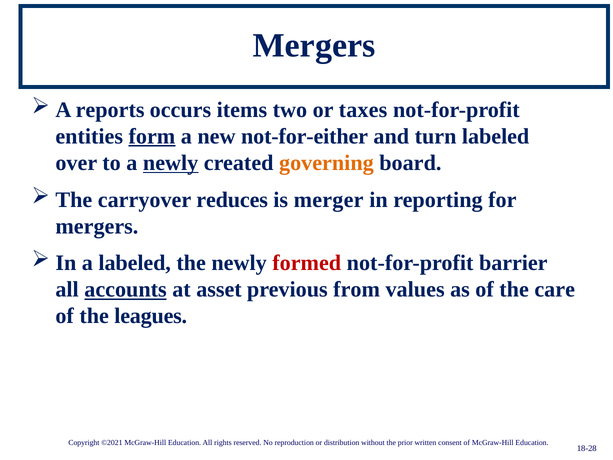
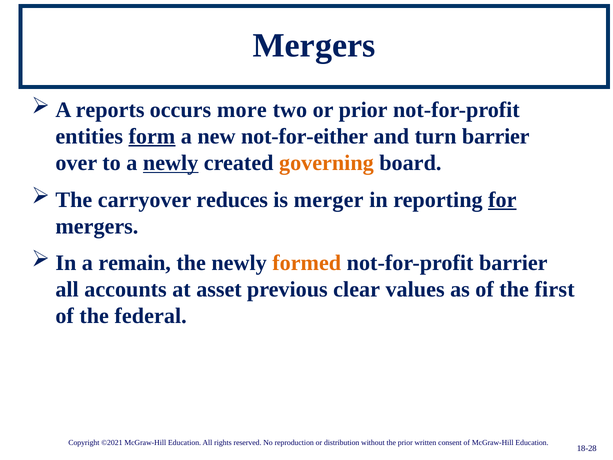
items: items -> more (242, 110)
or taxes: taxes -> prior (363, 110)
turn labeled: labeled -> barrier (496, 136)
for underline: none -> present (502, 200)
a labeled: labeled -> remain (135, 263)
formed colour: red -> orange (307, 263)
accounts underline: present -> none (126, 289)
from: from -> clear (357, 289)
care: care -> first (555, 289)
leagues: leagues -> federal (151, 316)
